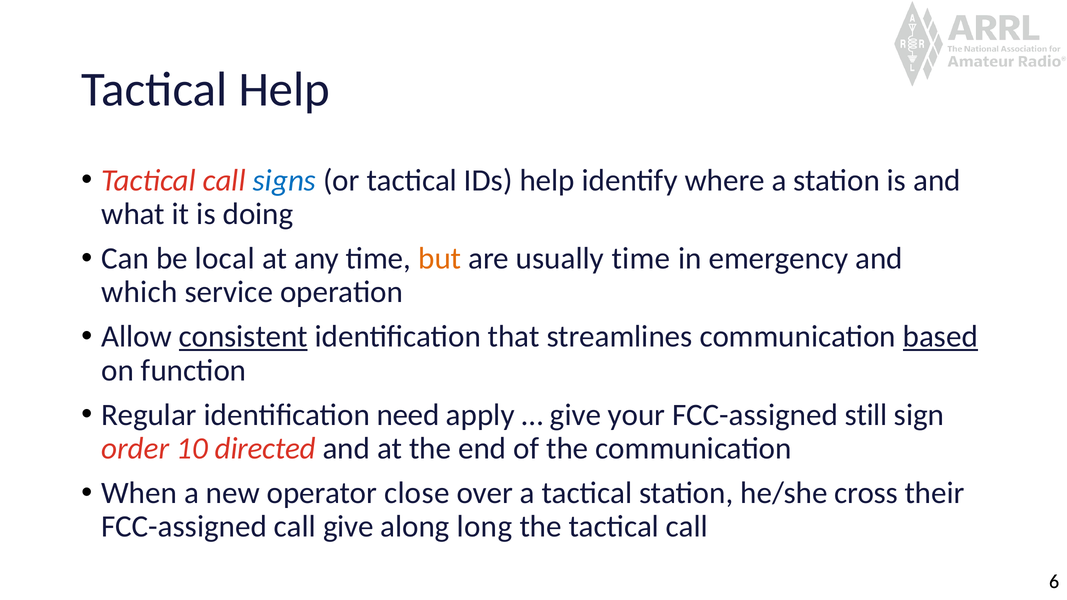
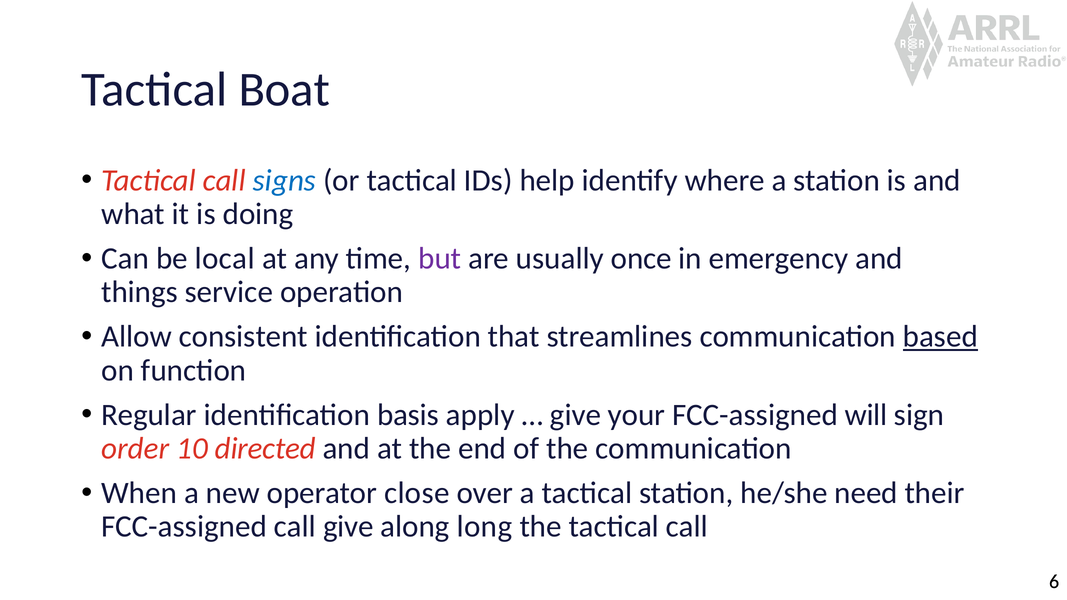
Tactical Help: Help -> Boat (284, 90)
but colour: orange -> purple (440, 259)
usually time: time -> once (641, 259)
which: which -> things (140, 292)
consistent underline: present -> none (243, 337)
need: need -> basis (408, 415)
still: still -> will (866, 415)
cross: cross -> need (866, 493)
